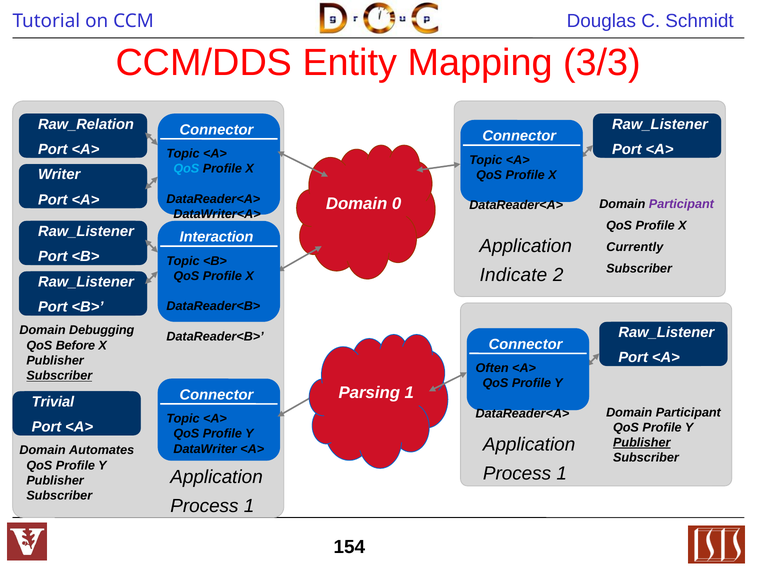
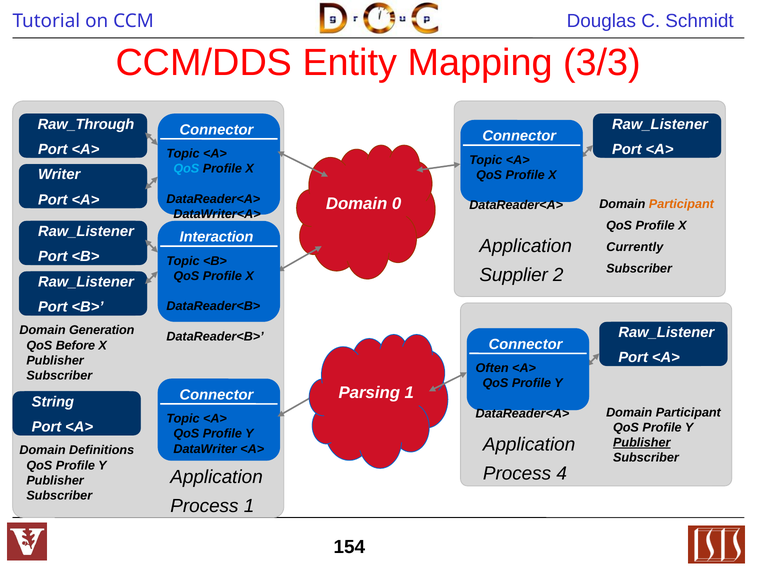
Raw_Relation: Raw_Relation -> Raw_Through (86, 124)
Participant colour: purple -> orange (681, 204)
Indicate: Indicate -> Supplier (514, 275)
Debugging: Debugging -> Generation (102, 330)
Subscriber underline: present -> none (59, 376)
Trivial: Trivial -> String (53, 402)
Automates: Automates -> Definitions (102, 450)
1: 1 -> 4 (562, 473)
